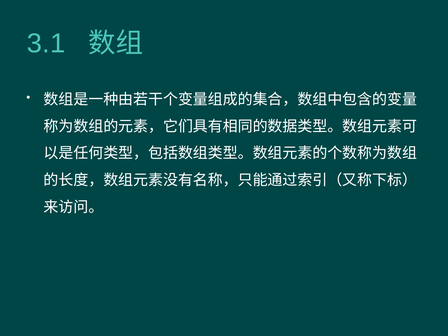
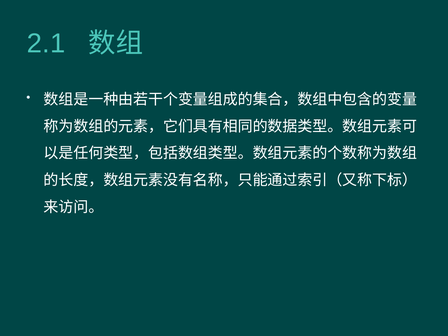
3.1: 3.1 -> 2.1 (46, 43)
